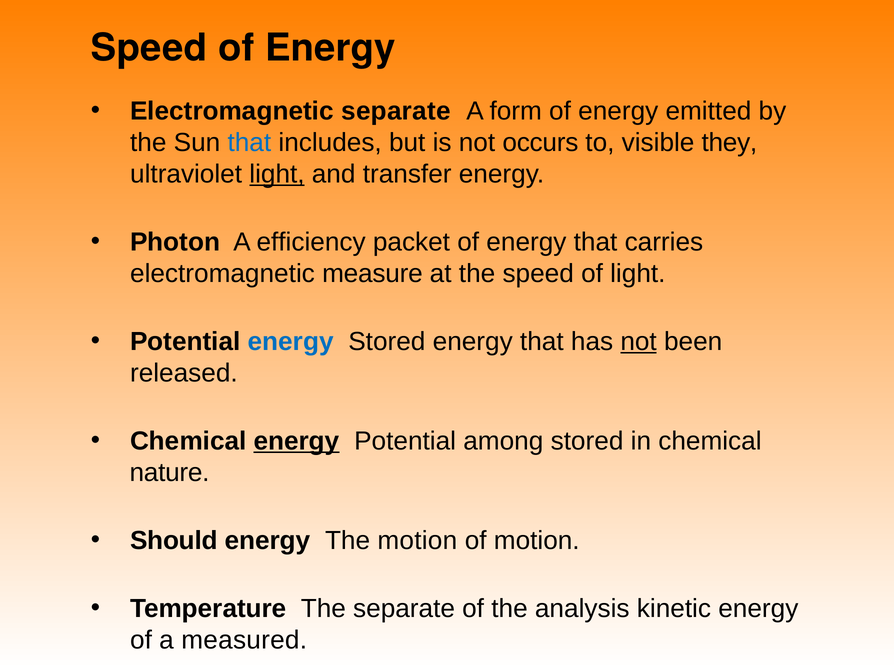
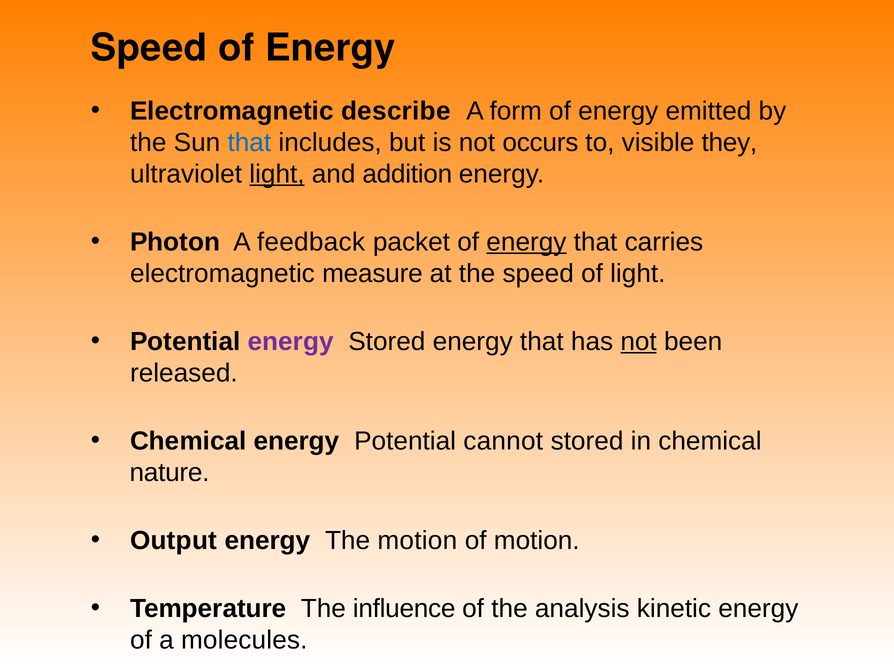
Electromagnetic separate: separate -> describe (396, 111)
transfer: transfer -> addition (407, 174)
efficiency: efficiency -> feedback (311, 242)
energy underline: none -> present (526, 242)
energy colour: blue -> purple (291, 342)
energy underline: present -> none (297, 441)
among: among -> cannot (503, 441)
Should: Should -> Output (174, 541)
The separate: separate -> influence (404, 609)
measured: measured -> molecules (244, 640)
